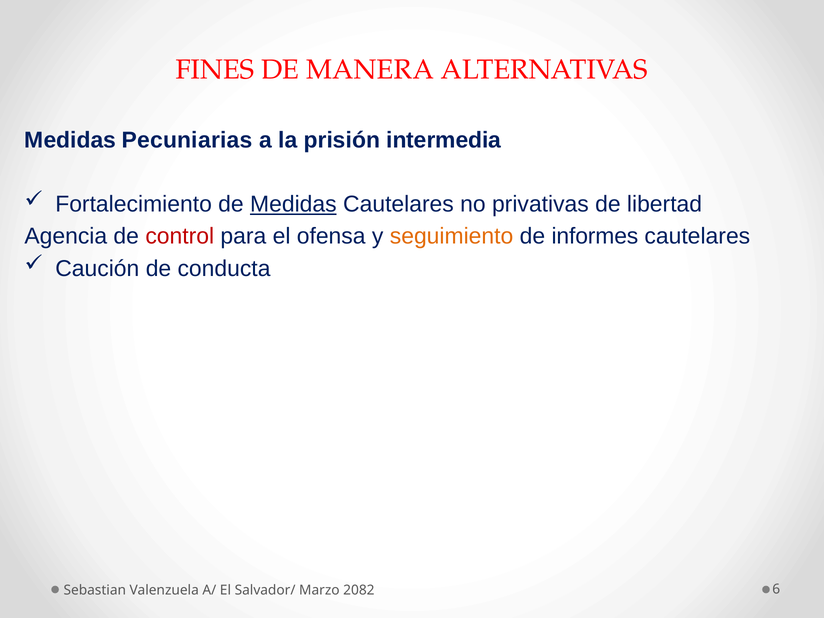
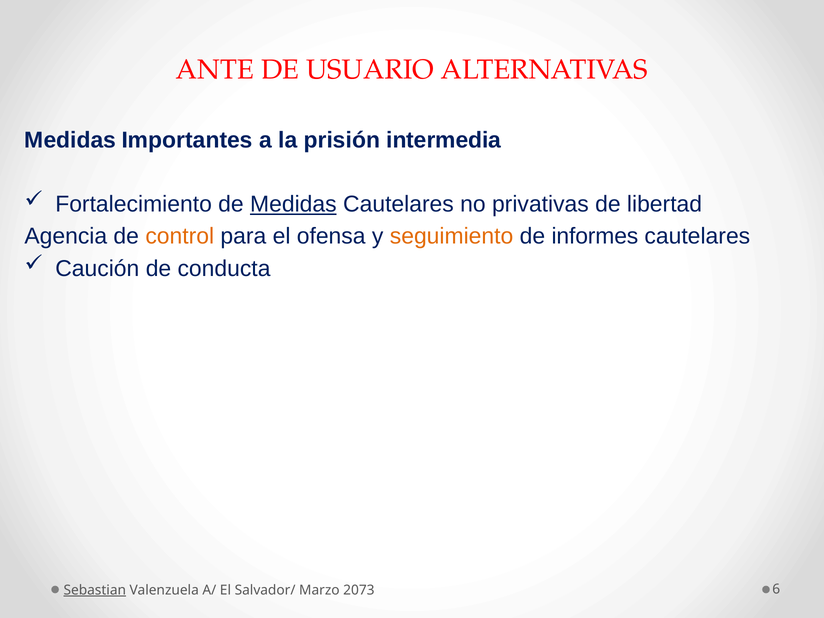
FINES: FINES -> ANTE (215, 70)
MANERA: MANERA -> USUARIO (370, 70)
Pecuniarias: Pecuniarias -> Importantes (187, 140)
control colour: red -> orange (180, 236)
Sebastian underline: none -> present (95, 590)
2082: 2082 -> 2073 (359, 590)
